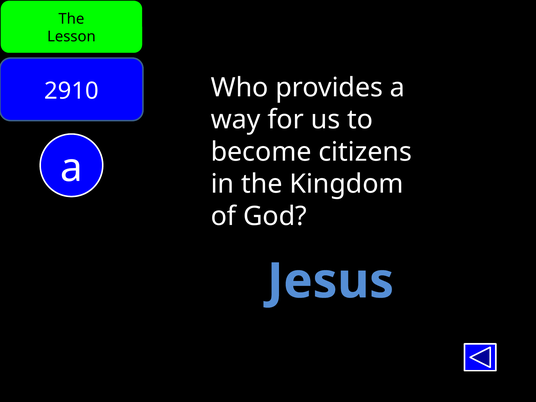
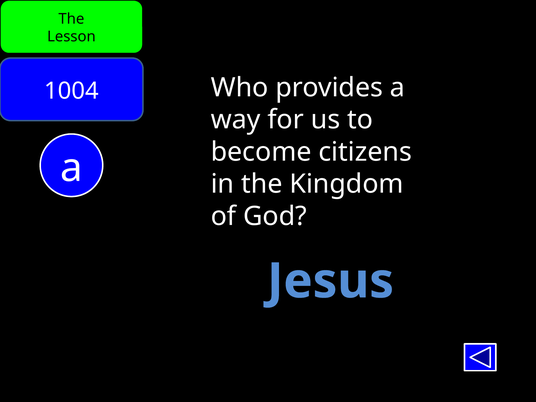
2910: 2910 -> 1004 (71, 91)
